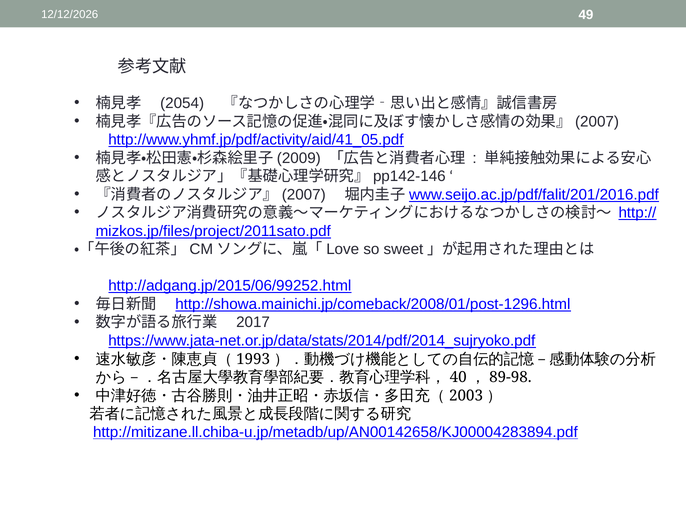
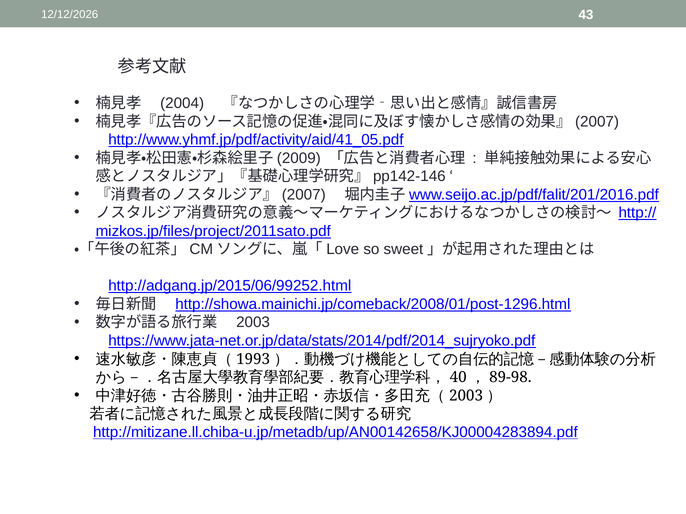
49: 49 -> 43 (586, 15)
2054: 2054 -> 2004 (182, 103)
2017: 2017 -> 2003 (253, 323)
